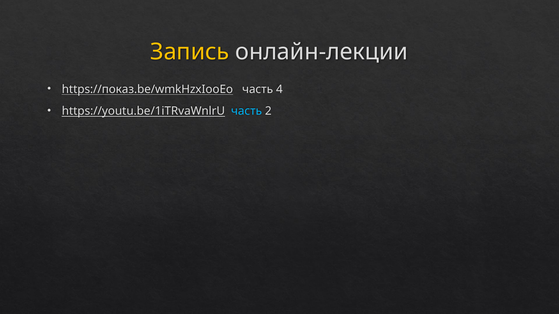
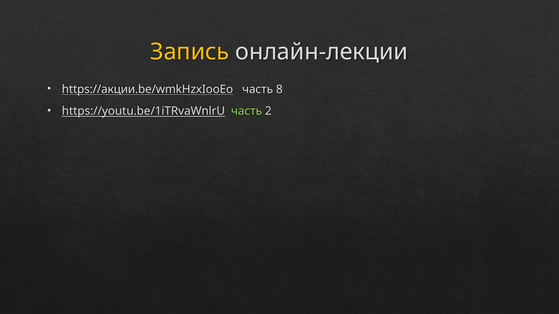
https://показ.be/wmkHzxIooEo: https://показ.be/wmkHzxIooEo -> https://акции.be/wmkHzxIooEo (147, 89)
4: 4 -> 8 (279, 89)
часть colour: light blue -> light green (247, 111)
